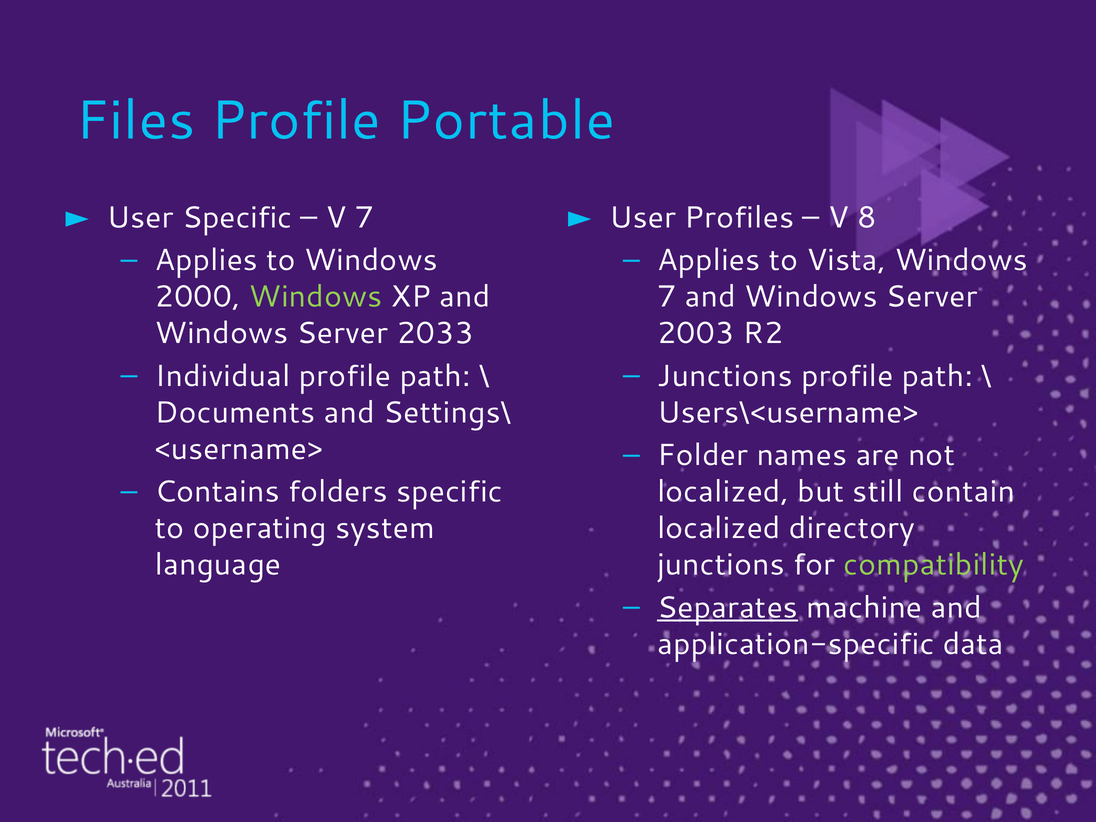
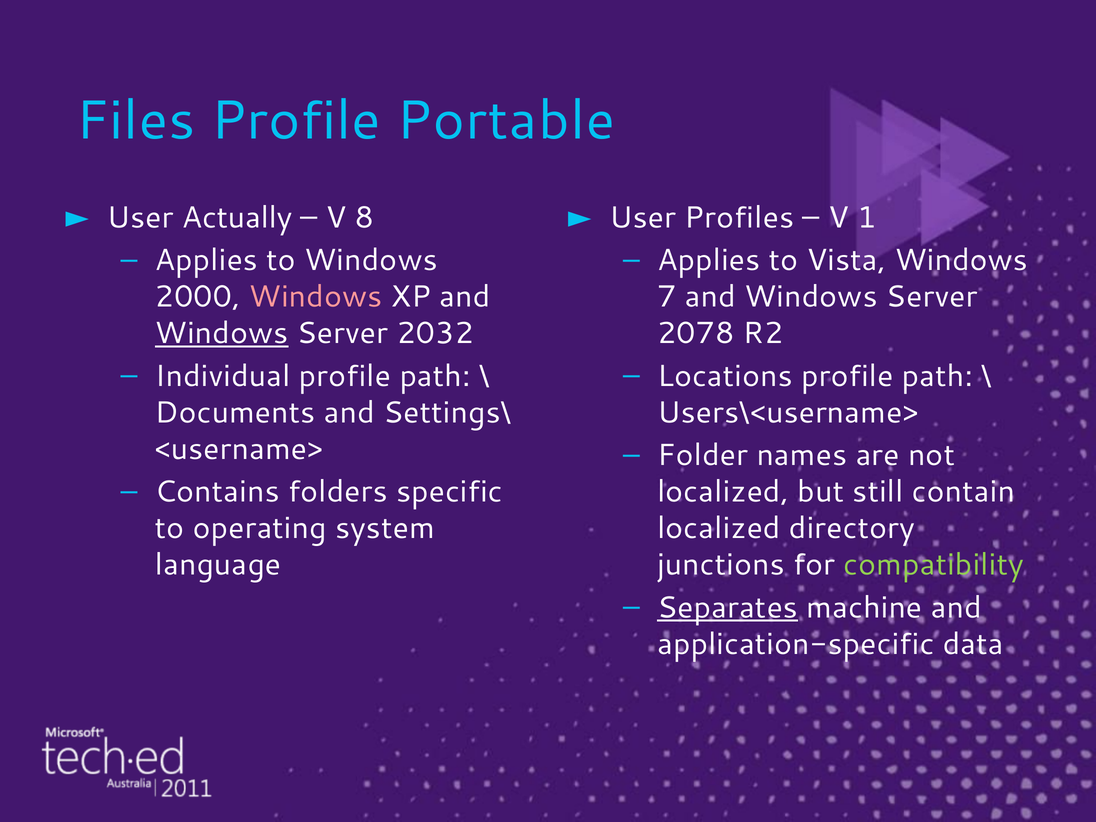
User Specific: Specific -> Actually (237, 218)
V 7: 7 -> 8 (365, 218)
8: 8 -> 1 (867, 218)
Windows colour: light green -> pink (316, 297)
Windows underline: none -> present (222, 333)
2033: 2033 -> 2032 (435, 333)
2003: 2003 -> 2078 (696, 333)
Junctions: Junctions -> Locations (725, 376)
